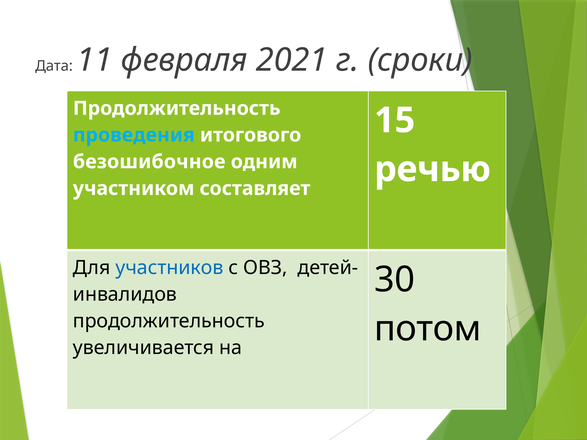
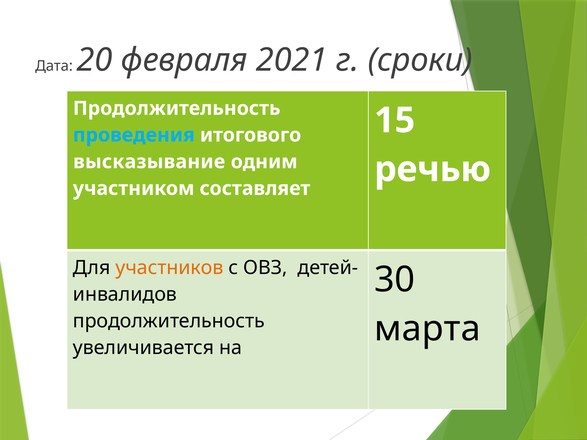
11: 11 -> 20 (95, 60)
безошибочное: безошибочное -> высказывание (149, 162)
участников colour: blue -> orange (169, 268)
потом: потом -> марта (427, 329)
